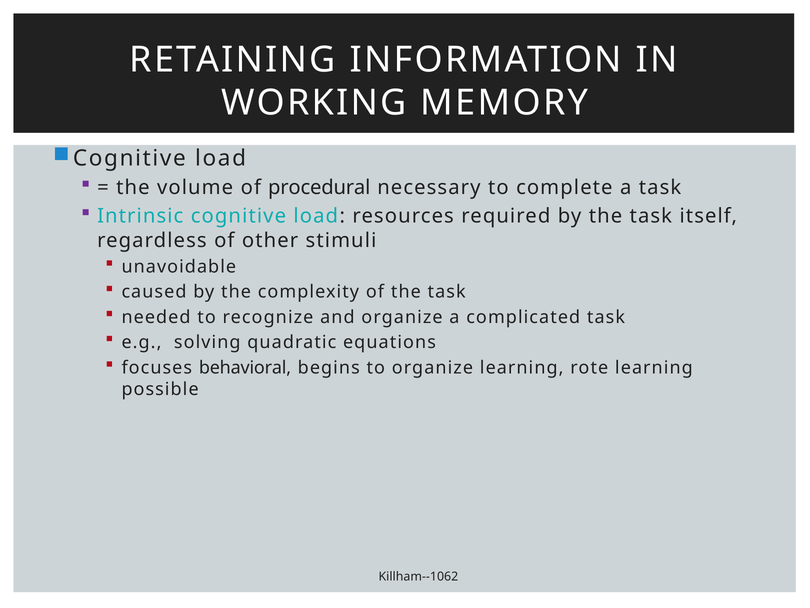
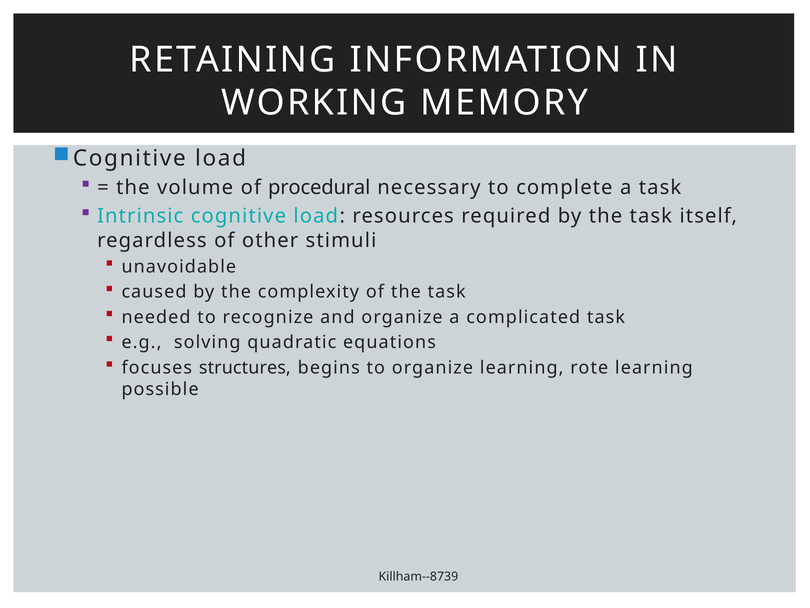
behavioral: behavioral -> structures (245, 367)
Killham--1062: Killham--1062 -> Killham--8739 (418, 576)
